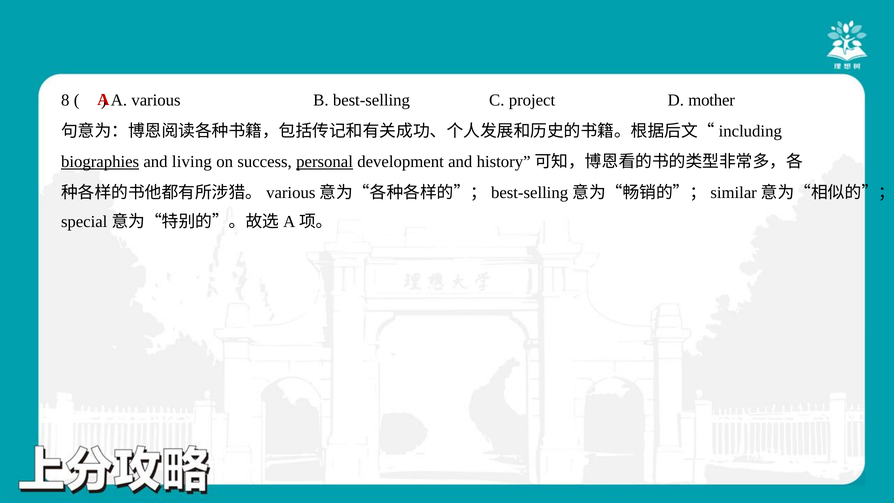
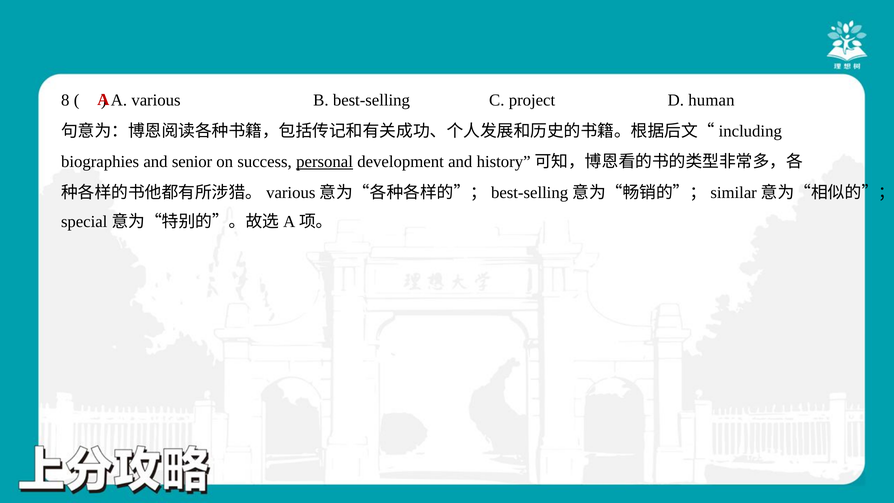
mother: mother -> human (711, 100)
biographies underline: present -> none (100, 162)
living: living -> senior (192, 162)
